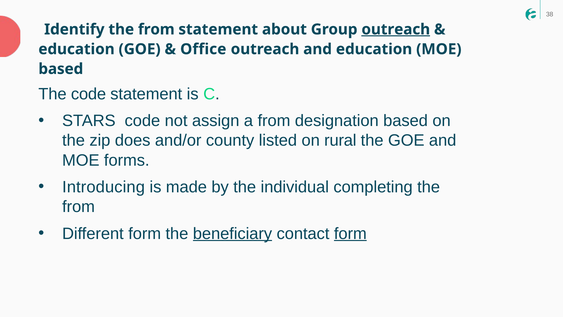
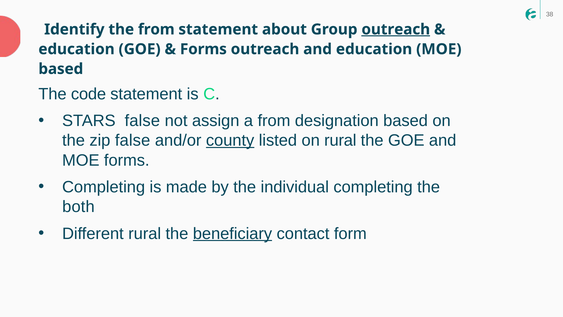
Office: Office -> Forms (203, 49)
STARS code: code -> false (142, 121)
zip does: does -> false (133, 140)
county underline: none -> present (230, 140)
Introducing: Introducing -> Completing (104, 187)
from: from -> both (78, 207)
Different form: form -> rural (145, 233)
form underline: present -> none (350, 233)
